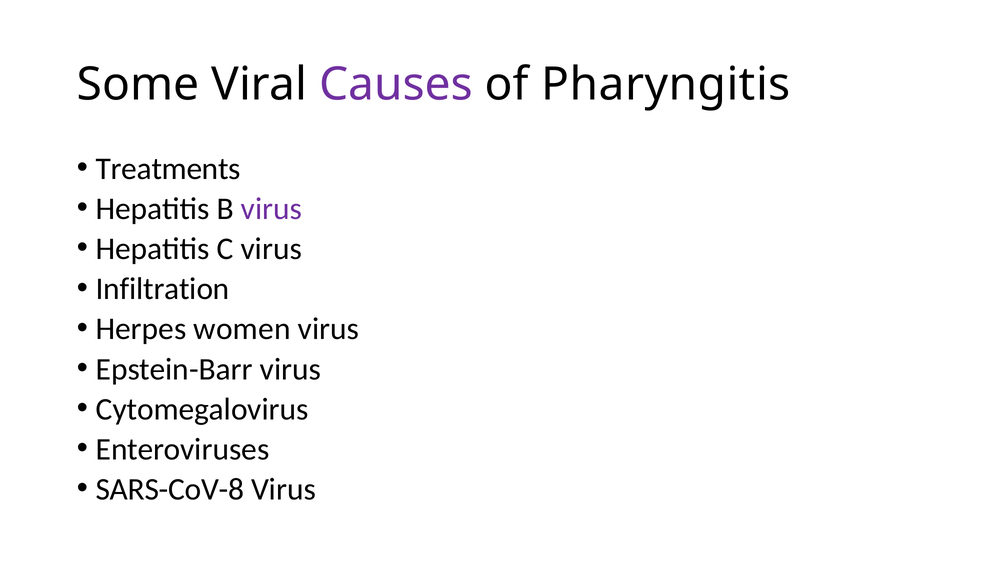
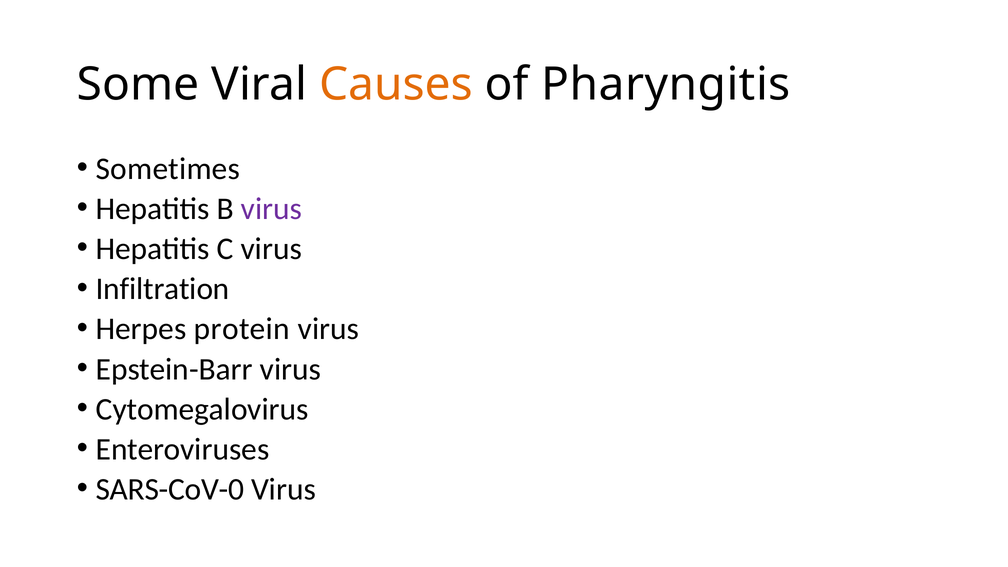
Causes colour: purple -> orange (396, 85)
Treatments: Treatments -> Sometimes (168, 169)
women: women -> protein (242, 329)
SARS-CoV-8: SARS-CoV-8 -> SARS-CoV-0 (170, 489)
